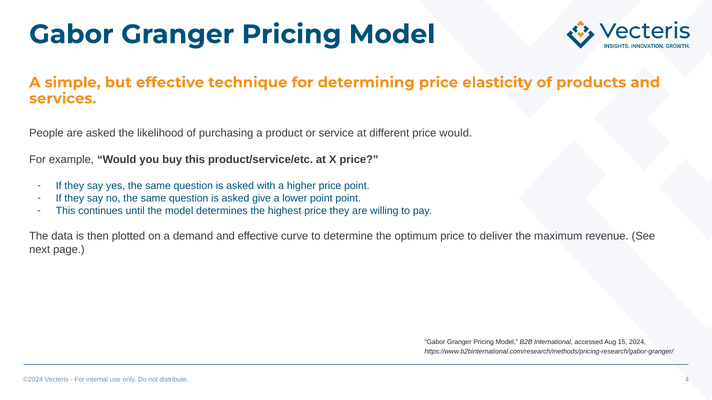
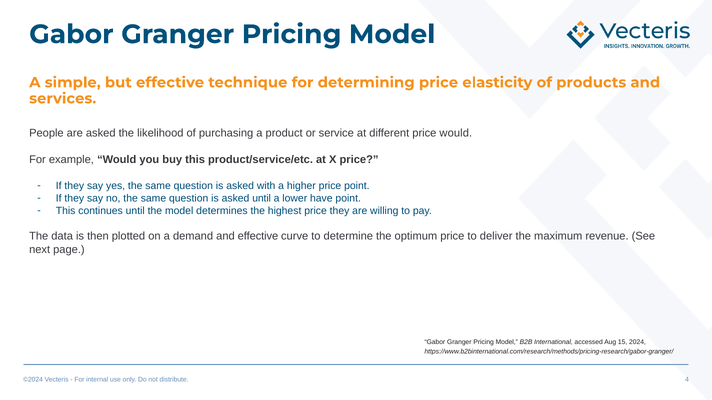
asked give: give -> until (262, 199)
lower point: point -> have (321, 199)
